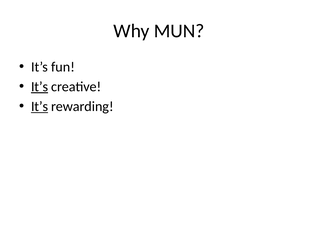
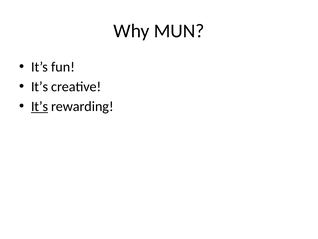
It’s underline: present -> none (40, 87)
